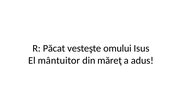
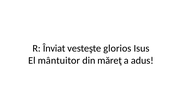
Păcat: Păcat -> Înviat (54, 49)
omului: omului -> glorios (117, 49)
